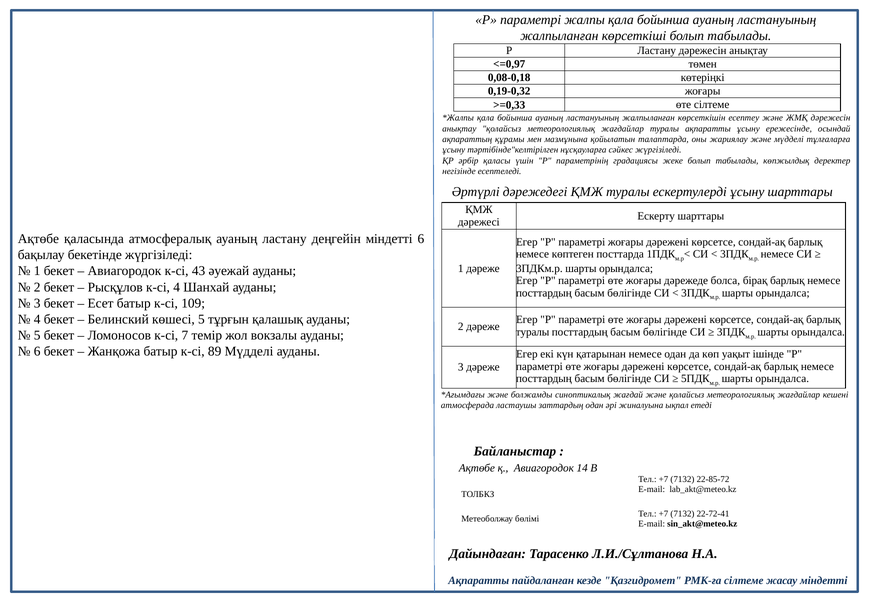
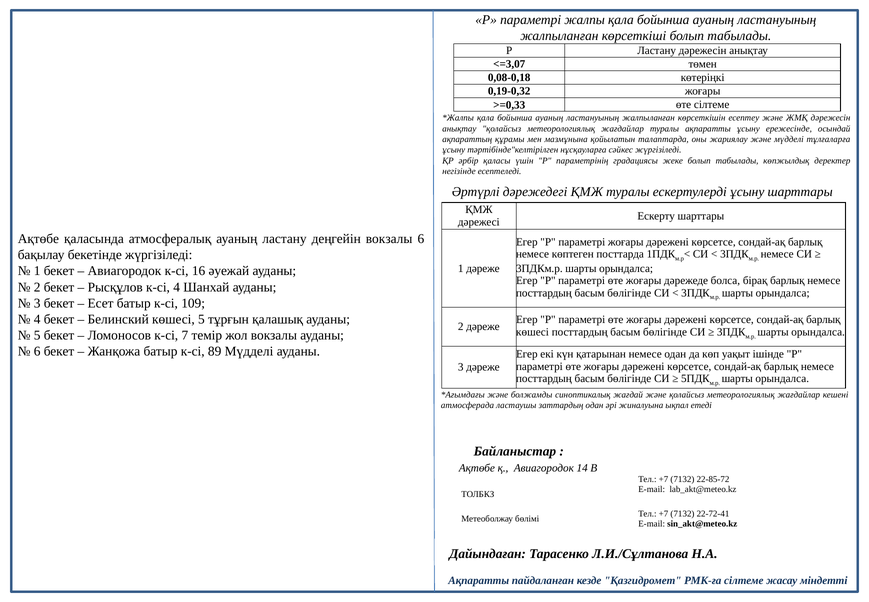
<=0,97: <=0,97 -> <=3,07 (509, 64)
деңгейін міндетті: міндетті -> вокзалы (389, 239)
43: 43 -> 16 (199, 271)
туралы: туралы -> көшесі (532, 332)
